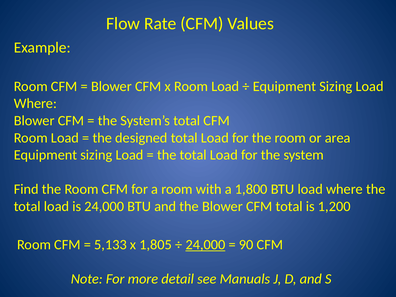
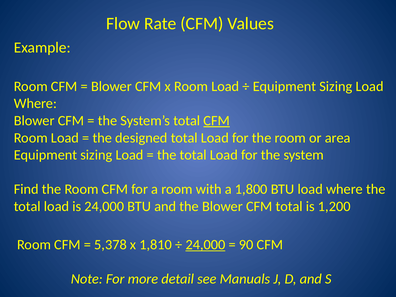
CFM underline: none -> present (217, 121)
5,133: 5,133 -> 5,378 (110, 245)
1,805: 1,805 -> 1,810 (156, 245)
